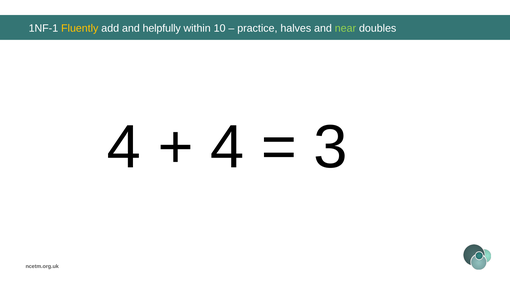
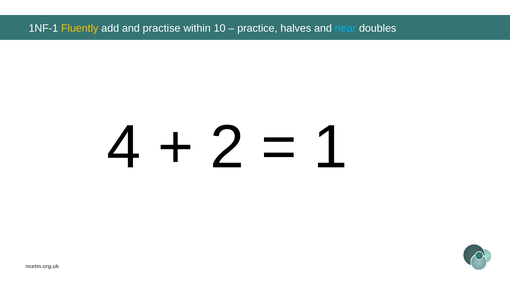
helpfully: helpfully -> practise (162, 28)
near colour: light green -> light blue (345, 28)
4: 4 -> 2 (227, 147)
3: 3 -> 1 (330, 147)
